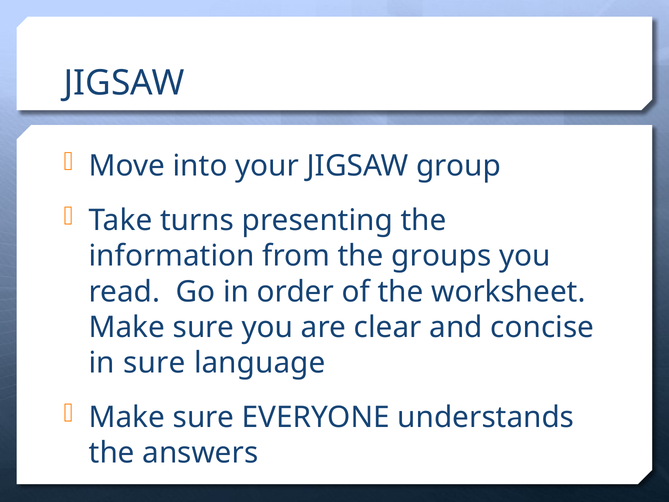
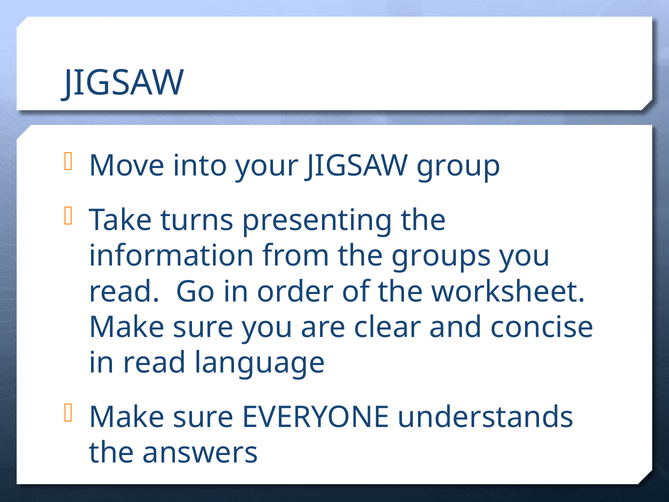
in sure: sure -> read (155, 363)
